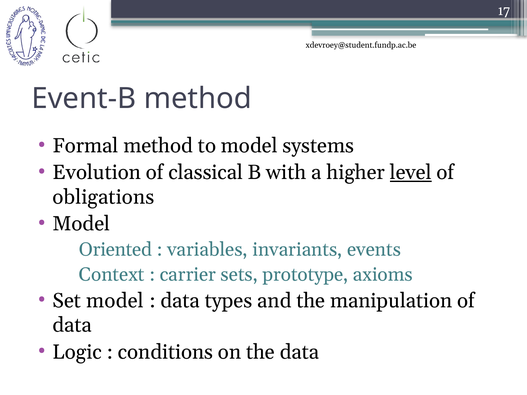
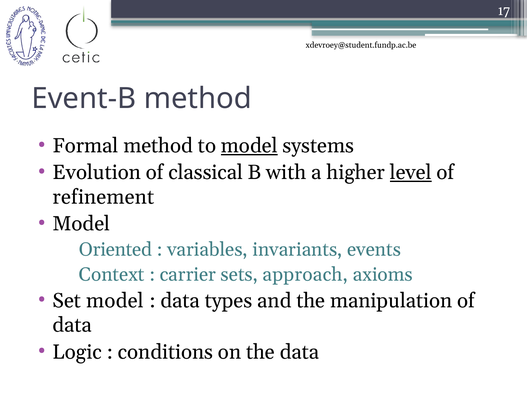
model underline: none -> present (249, 146)
obligations: obligations -> refinement (103, 197)
prototype: prototype -> approach (305, 275)
